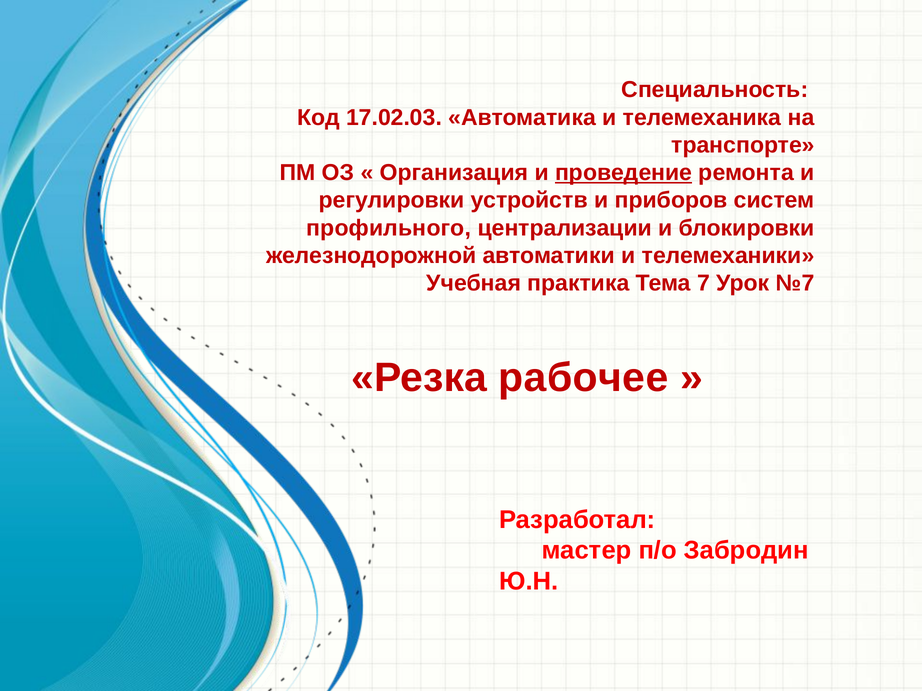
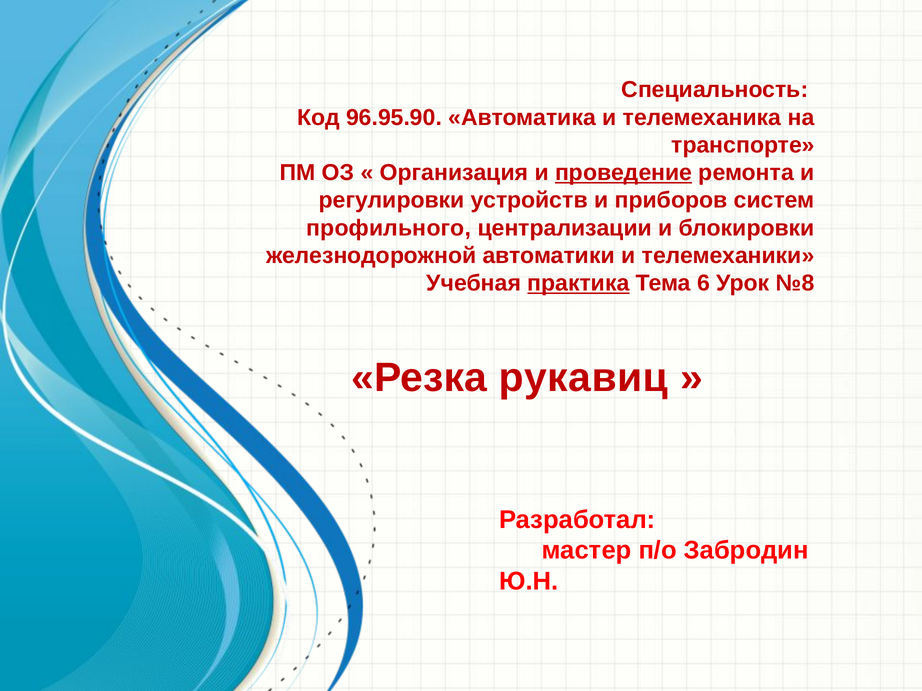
17.02.03: 17.02.03 -> 96.95.90 (394, 118)
практика underline: none -> present (578, 284)
7: 7 -> 6 (704, 284)
№7: №7 -> №8 (795, 284)
рабочее: рабочее -> рукавиц (583, 378)
